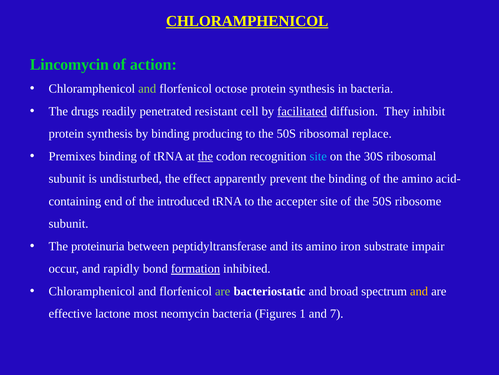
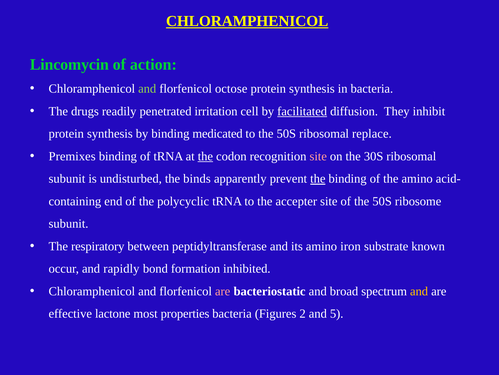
resistant: resistant -> irritation (216, 111)
producing: producing -> medicated (218, 134)
site colour: light blue -> pink (318, 156)
effect: effect -> binds (197, 178)
the underline: none -> present (318, 178)
introduced: introduced -> polycyclic (183, 201)
proteinuria: proteinuria -> respiratory (98, 246)
impair: impair -> known (428, 246)
formation underline: present -> none (195, 268)
are colour: light green -> pink (223, 291)
neomycin: neomycin -> properties (185, 313)
1: 1 -> 2 (303, 313)
7: 7 -> 5 (337, 313)
